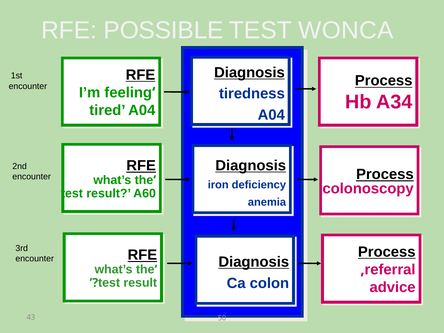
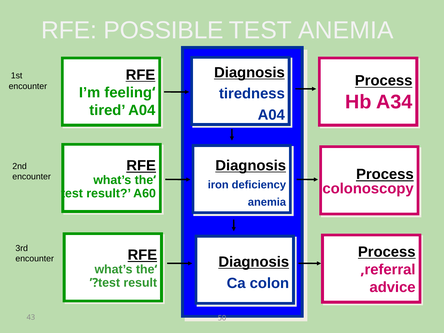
TEST WONCA: WONCA -> ANEMIA (346, 30)
